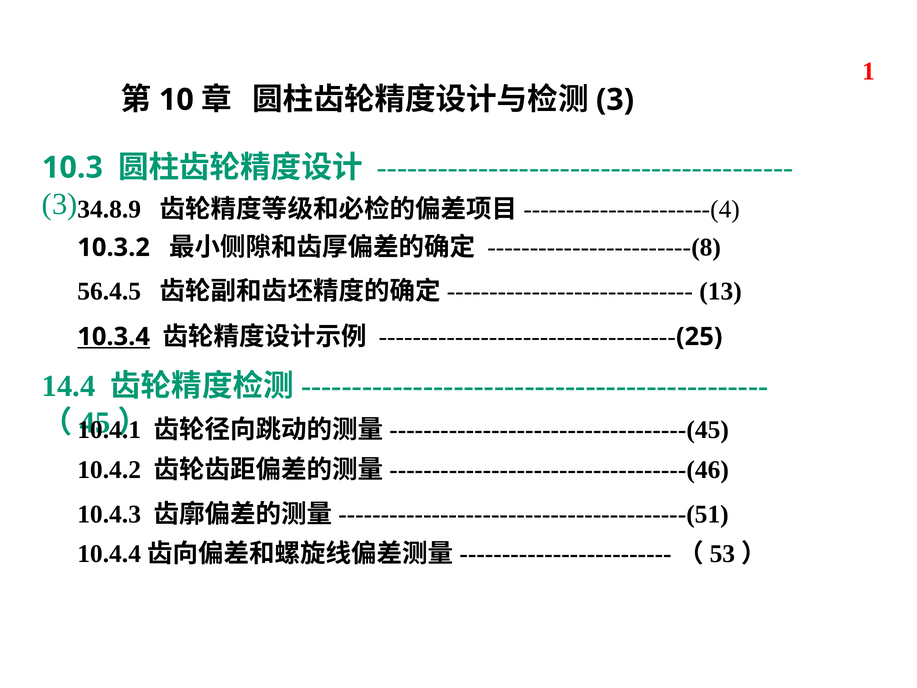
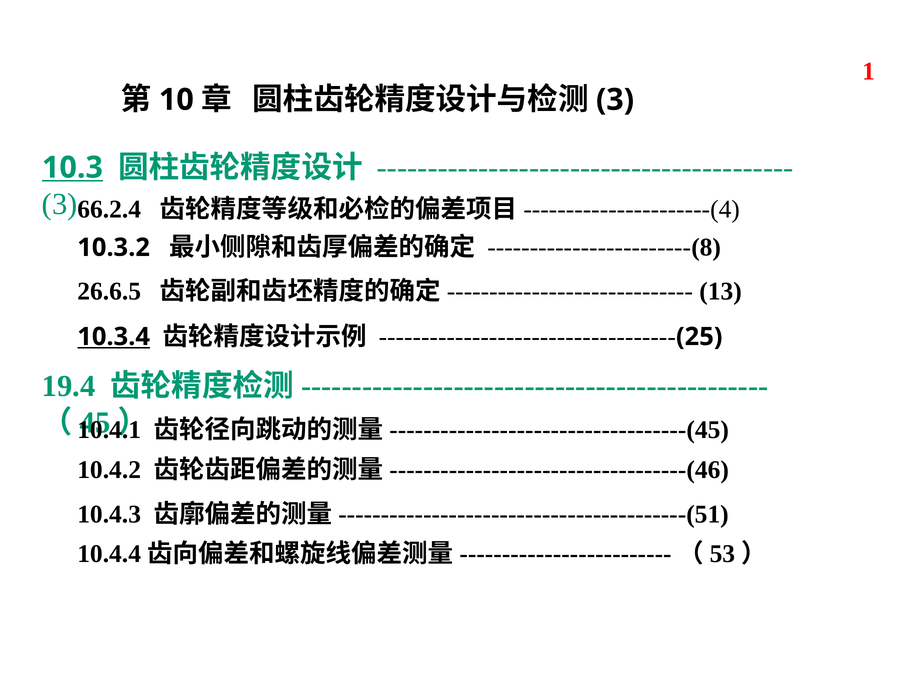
10.3 underline: none -> present (72, 167)
34.8.9: 34.8.9 -> 66.2.4 (109, 209)
56.4.5: 56.4.5 -> 26.6.5 (109, 291)
14.4: 14.4 -> 19.4 (69, 386)
